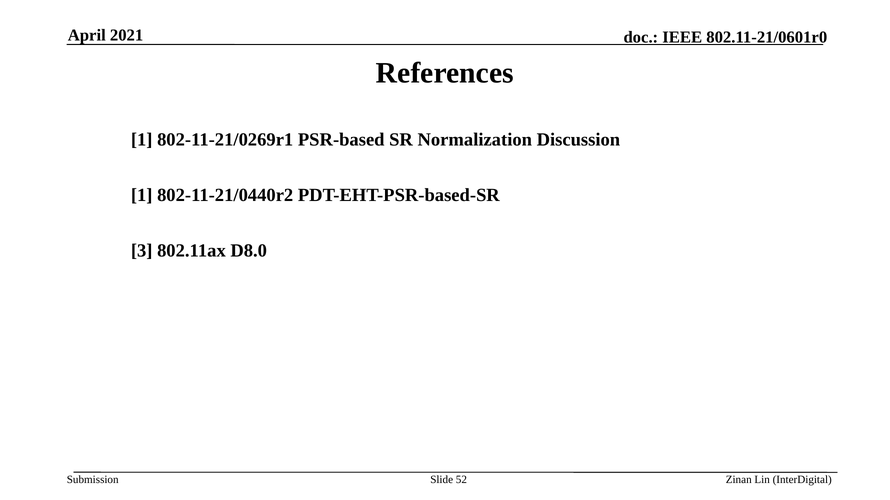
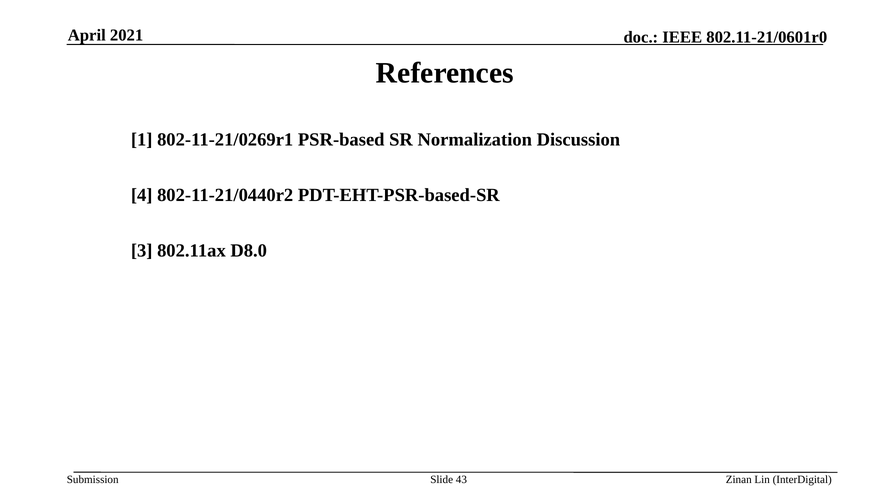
1: 1 -> 4 (142, 195)
52: 52 -> 43 (461, 480)
